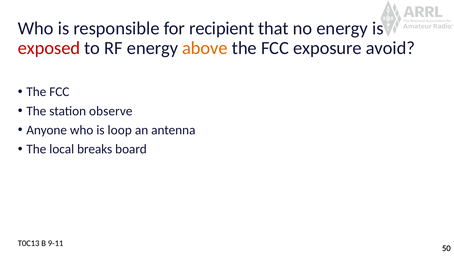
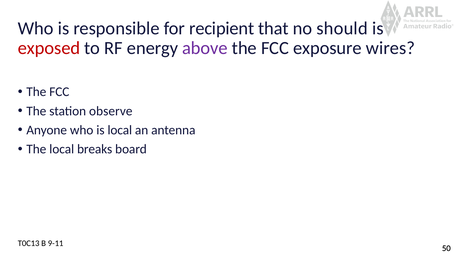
no energy: energy -> should (342, 28)
above colour: orange -> purple (205, 48)
avoid: avoid -> wires (390, 48)
is loop: loop -> local (120, 130)
